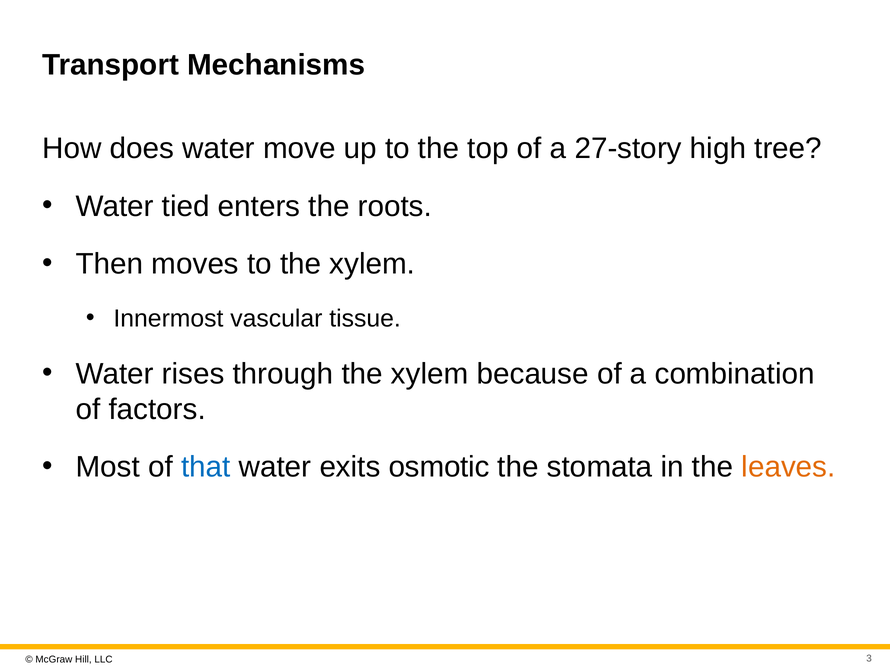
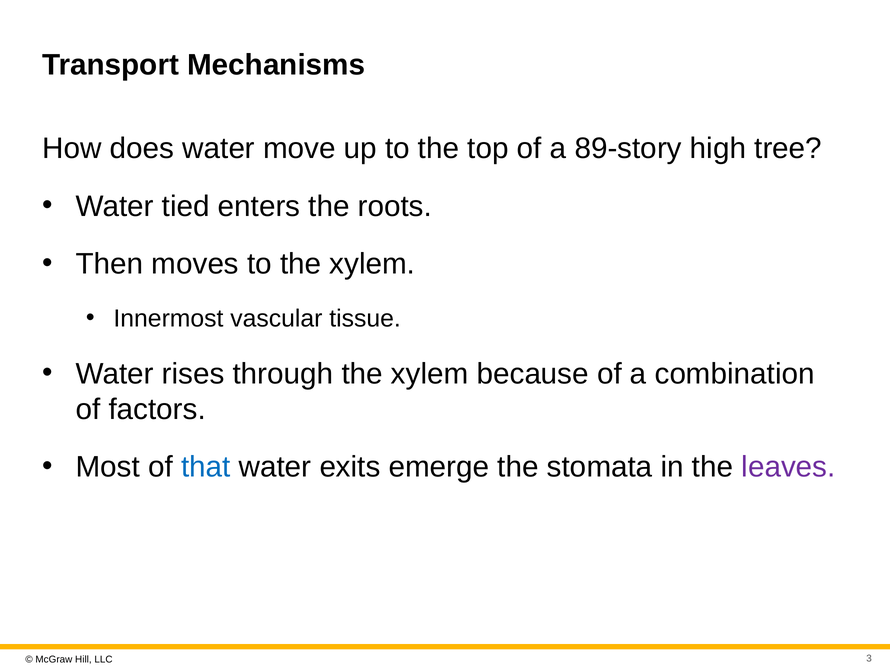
27-story: 27-story -> 89-story (628, 149)
osmotic: osmotic -> emerge (439, 468)
leaves colour: orange -> purple (788, 468)
